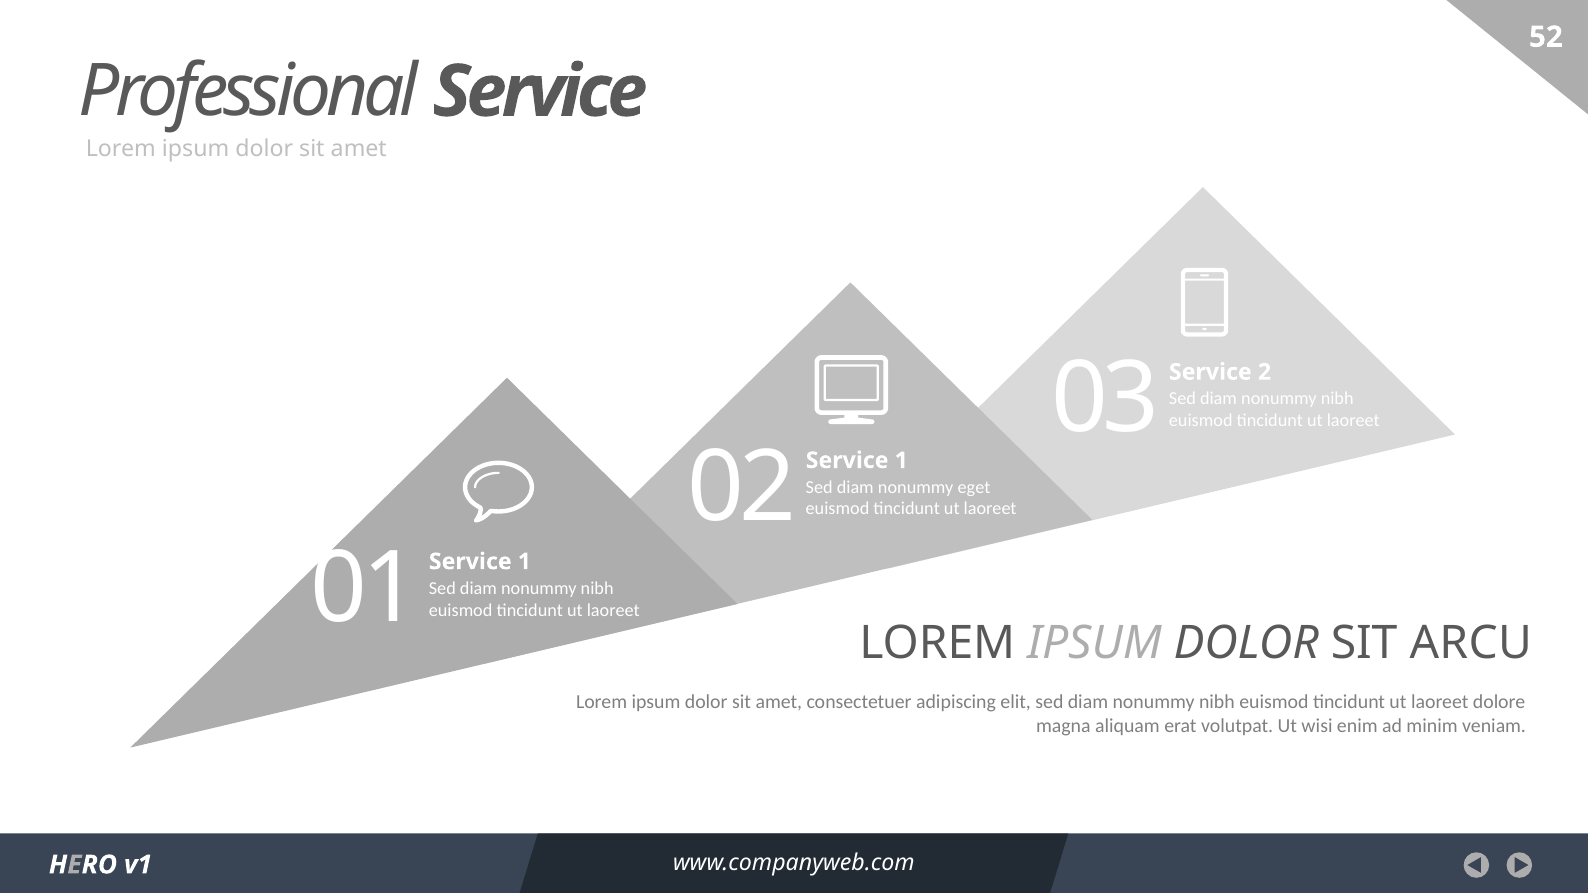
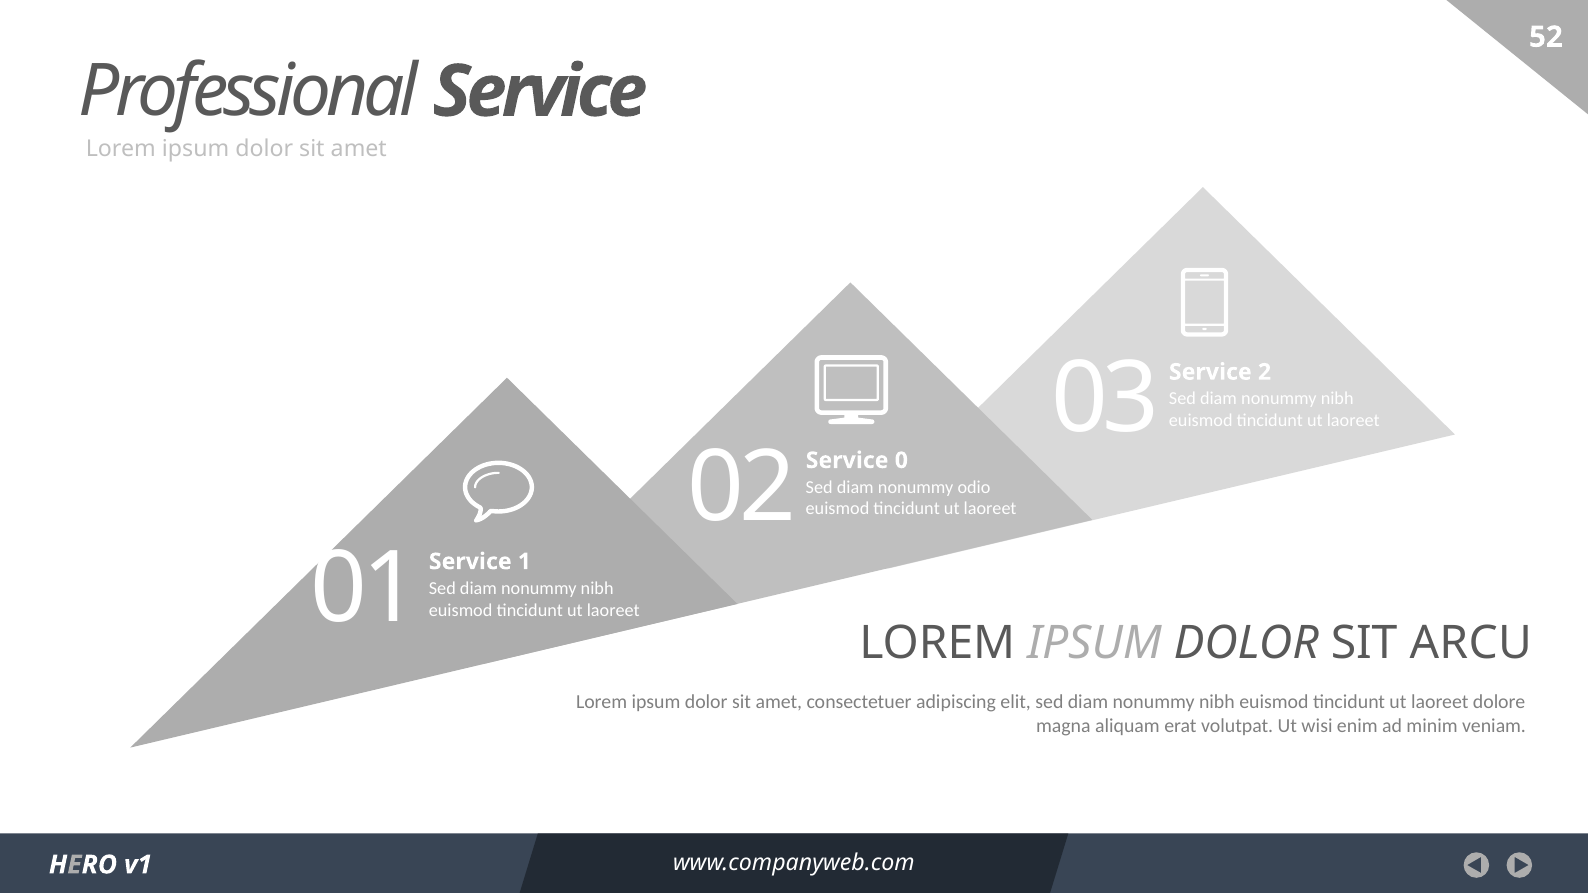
1: 1 -> 0 (901, 461)
eget: eget -> odio (974, 487)
